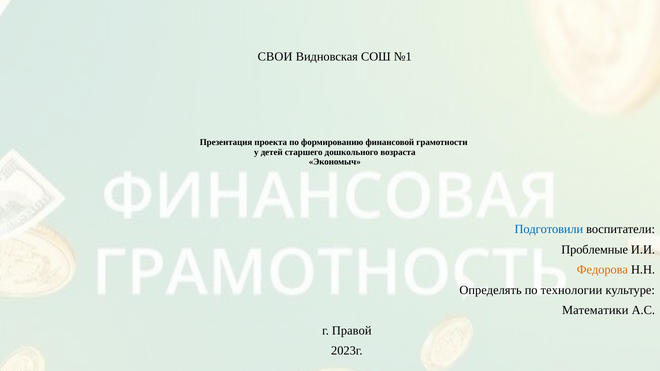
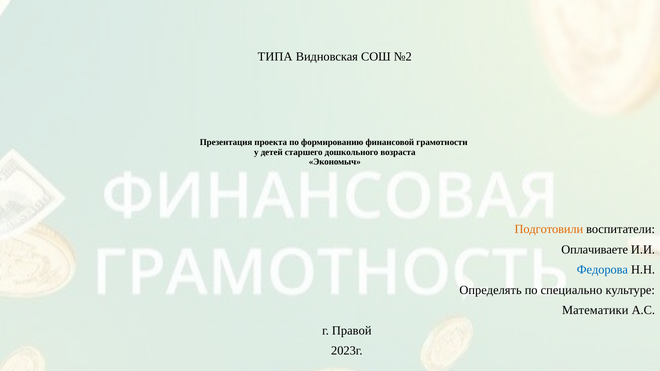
СВОИ: СВОИ -> ТИПА (275, 57)
№1: №1 -> №2 (403, 57)
Подготовили colour: blue -> orange (549, 229)
Проблемные: Проблемные -> Оплачиваете (595, 250)
Федорова colour: orange -> blue (602, 270)
технологии: технологии -> специально (571, 290)
